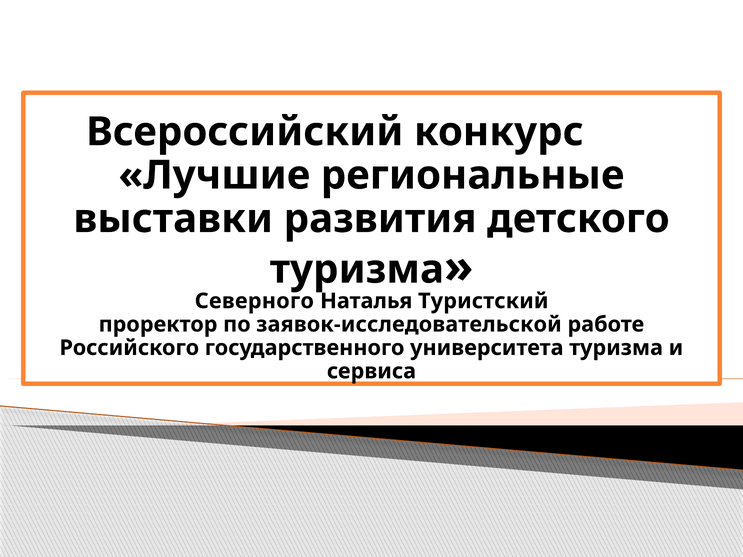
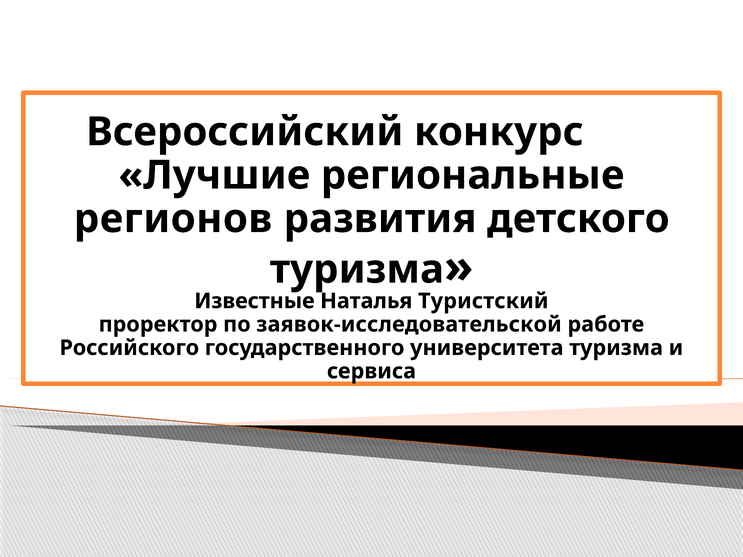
выставки: выставки -> регионов (173, 219)
Северного: Северного -> Известные (254, 301)
